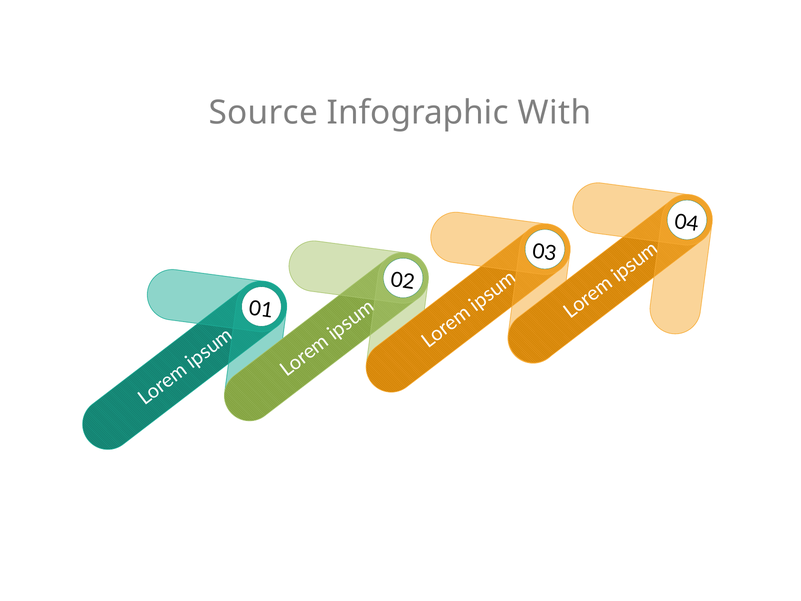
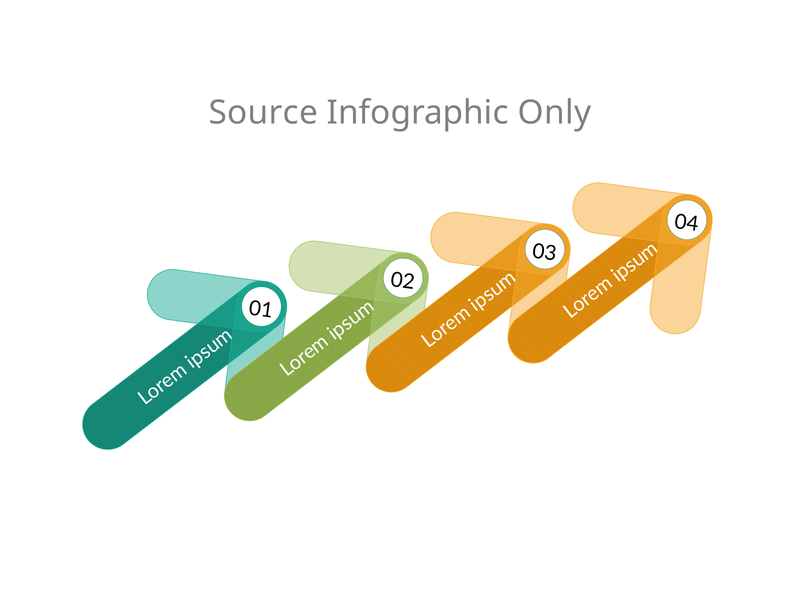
With: With -> Only (555, 113)
